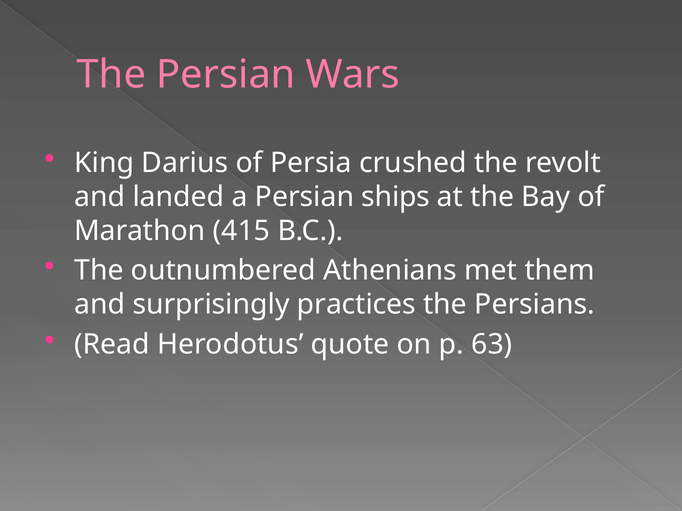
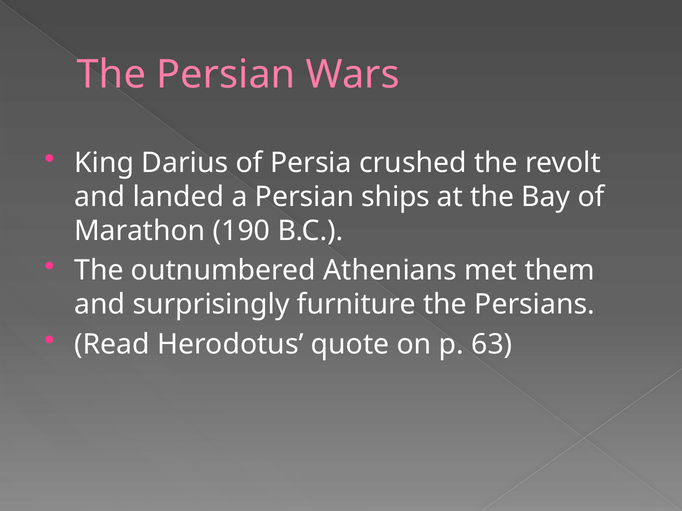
415: 415 -> 190 (242, 231)
practices: practices -> furniture (356, 305)
